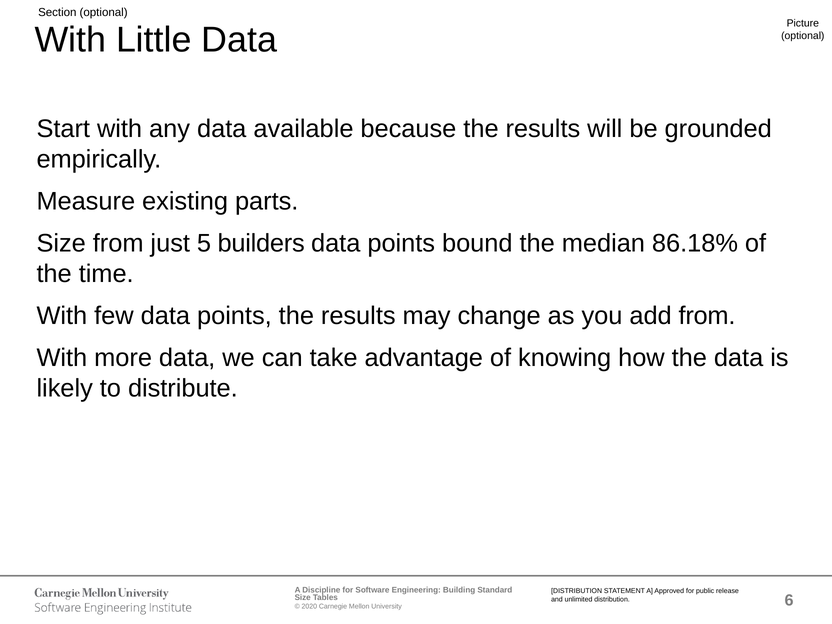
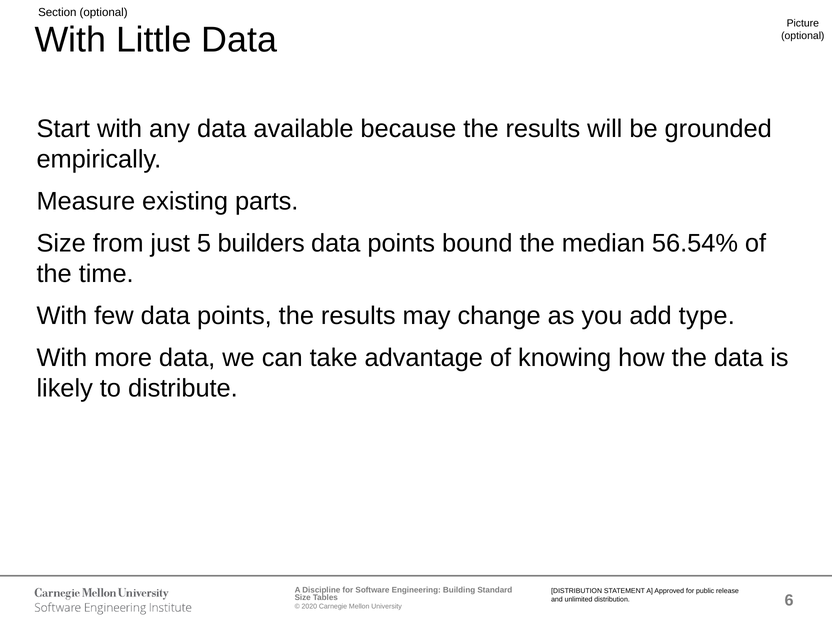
86.18%: 86.18% -> 56.54% (695, 243)
add from: from -> type (707, 316)
